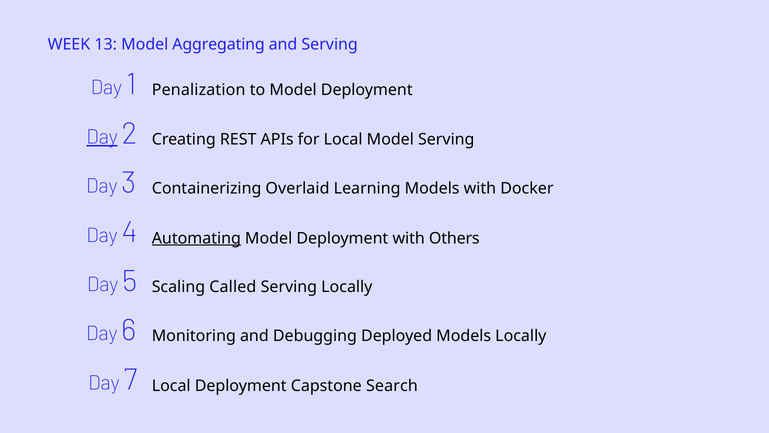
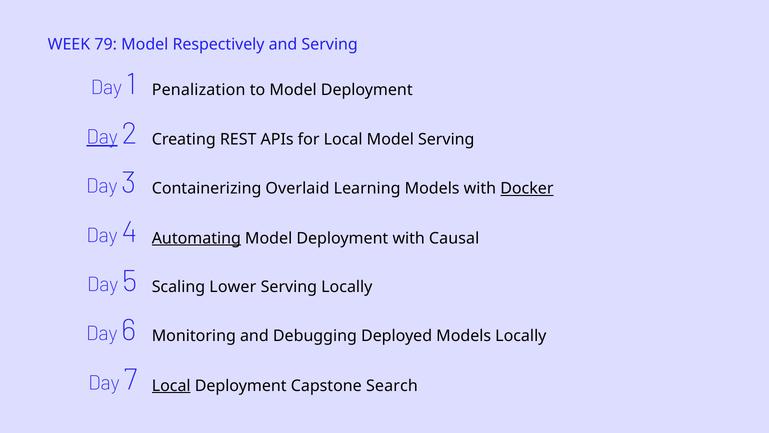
13: 13 -> 79 (106, 44)
Aggregating: Aggregating -> Respectively (219, 44)
Docker underline: none -> present (527, 188)
Others: Others -> Causal (454, 238)
Called: Called -> Lower (233, 287)
Local underline: none -> present (171, 385)
